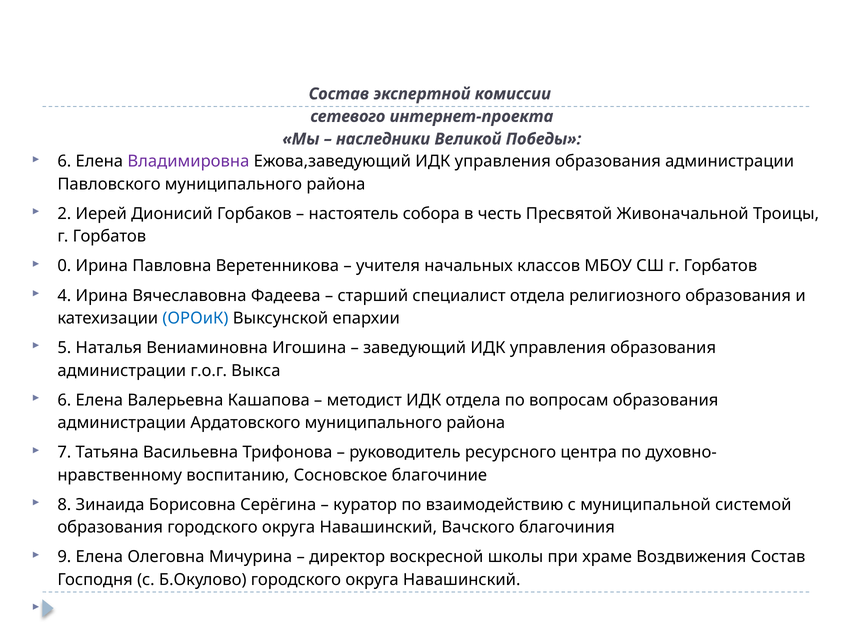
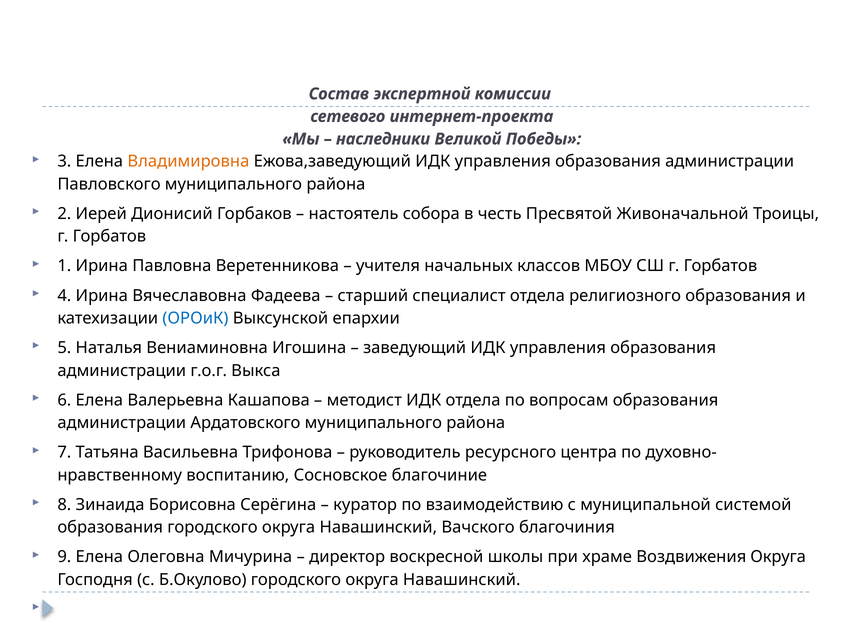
6: 6 -> 3 (64, 162)
Владимировна colour: purple -> orange (188, 162)
0: 0 -> 1 (64, 266)
Воздвижения Состав: Состав -> Округа (778, 557)
